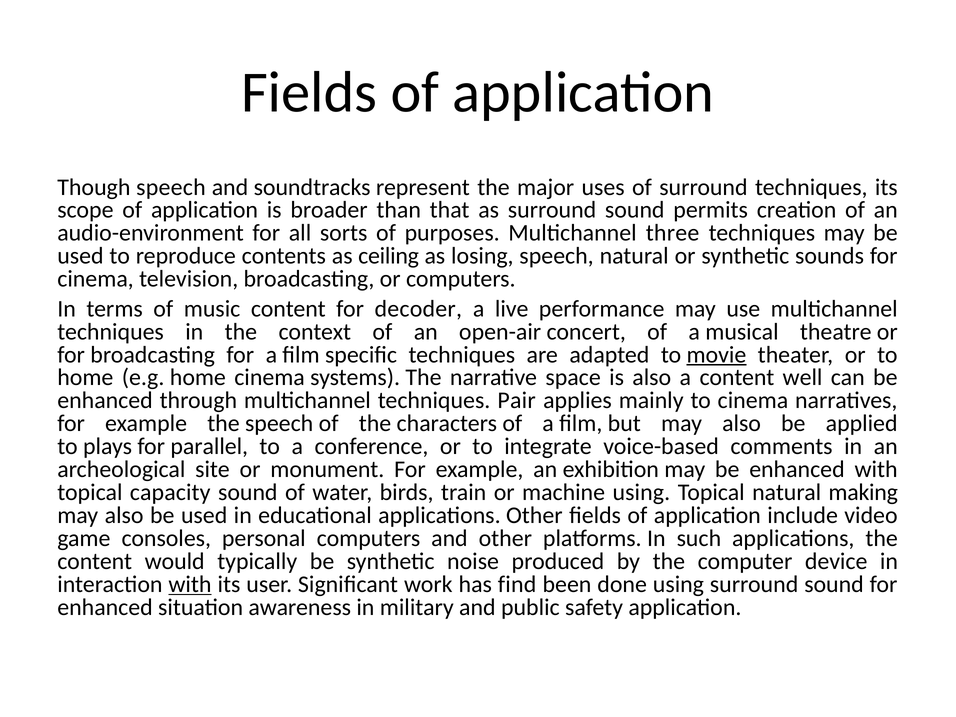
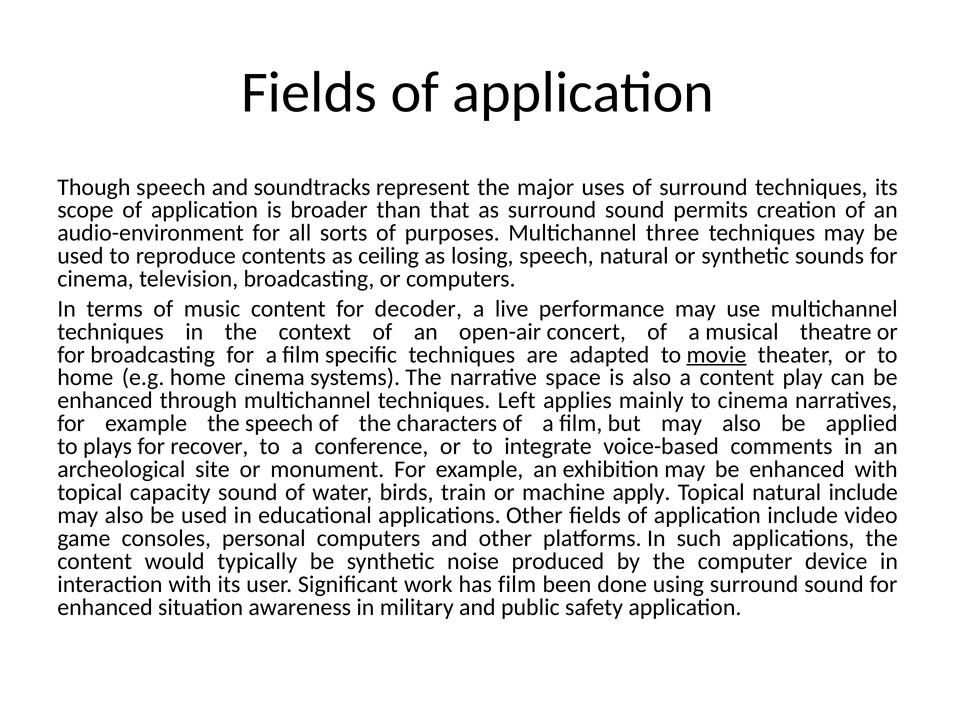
well: well -> play (803, 378)
Pair: Pair -> Left (517, 401)
parallel: parallel -> recover (209, 446)
machine using: using -> apply (642, 492)
natural making: making -> include (863, 492)
with underline: present -> none (190, 584)
has find: find -> film (517, 584)
